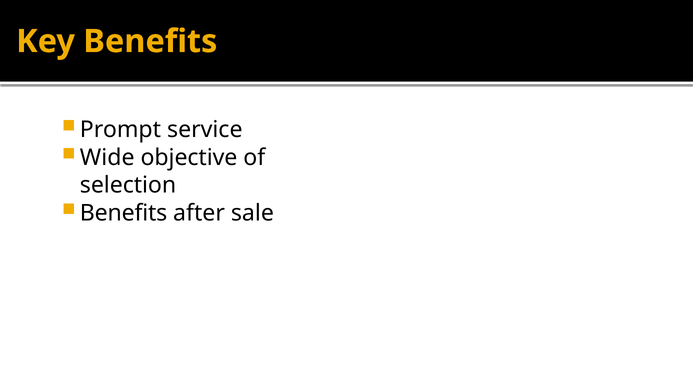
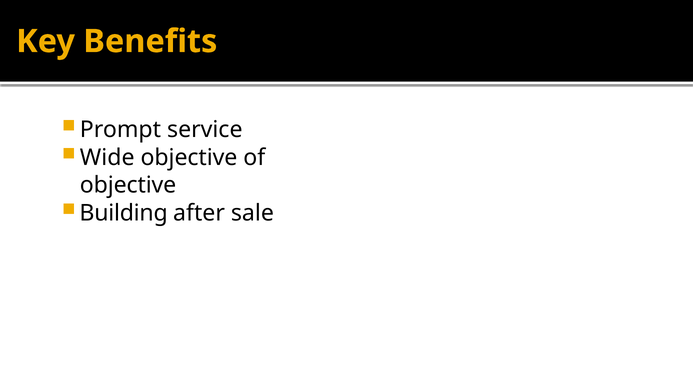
selection: selection -> objective (128, 185)
Benefits: Benefits -> Building (124, 213)
